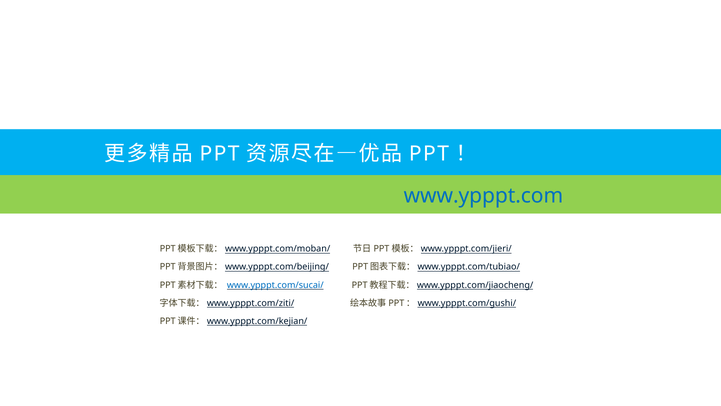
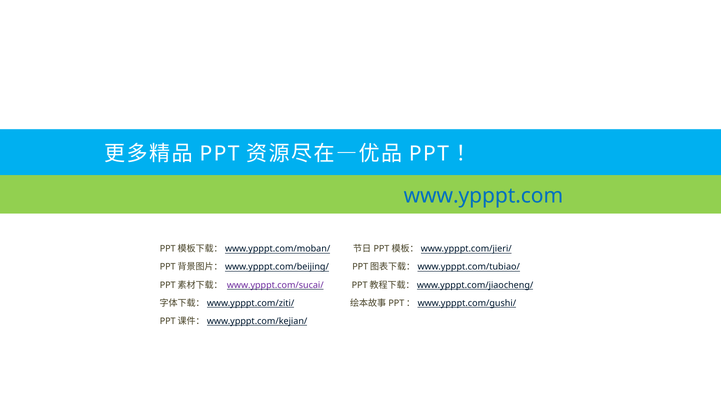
www.ypppt.com/sucai/ colour: blue -> purple (275, 285)
